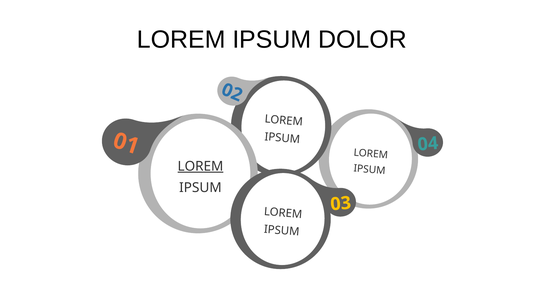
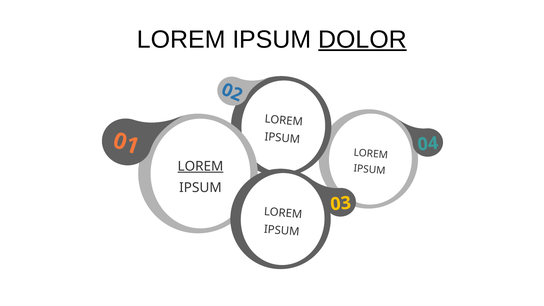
DOLOR underline: none -> present (362, 39)
